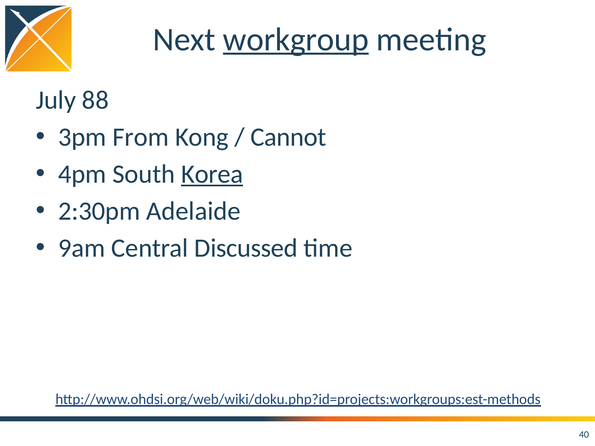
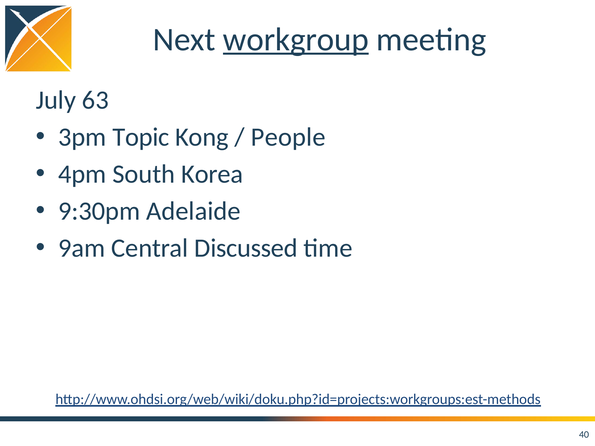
88: 88 -> 63 (95, 100)
From: From -> Topic (141, 137)
Cannot: Cannot -> People (288, 137)
Korea underline: present -> none (212, 174)
2:30pm: 2:30pm -> 9:30pm (99, 211)
